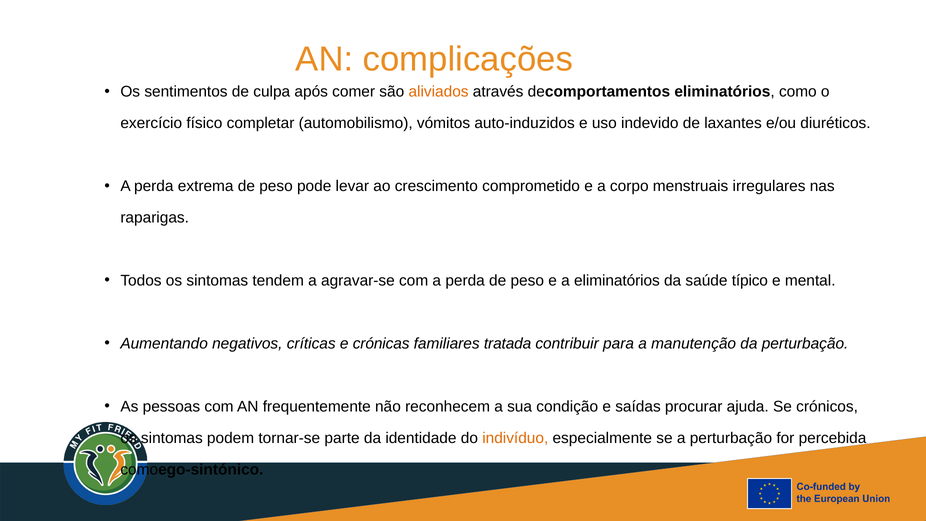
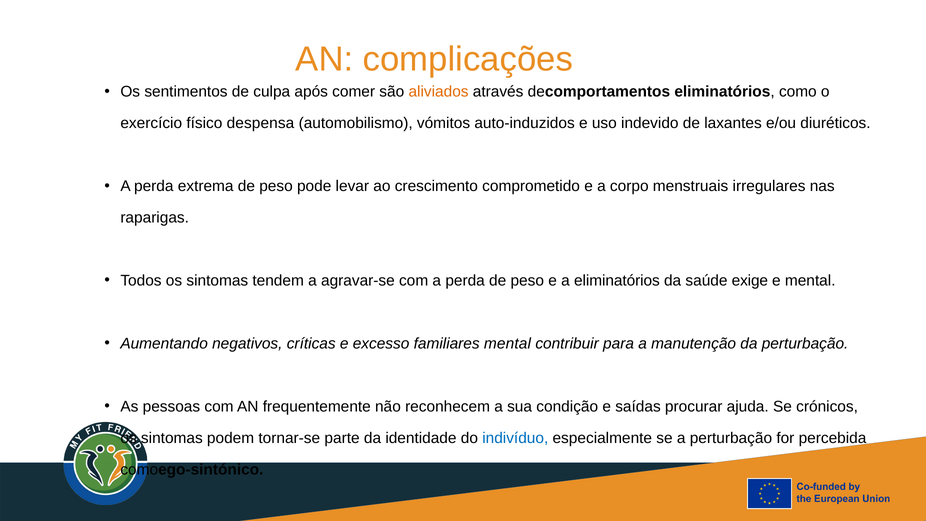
completar: completar -> despensa (261, 123)
típico: típico -> exige (750, 281)
crónicas: crónicas -> excesso (381, 344)
familiares tratada: tratada -> mental (507, 344)
indivíduo colour: orange -> blue (515, 438)
